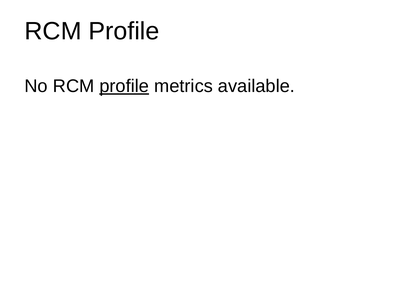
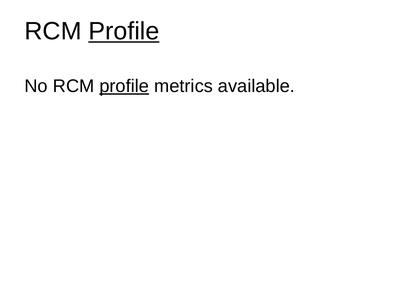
Profile underline: none -> present (124, 31)
